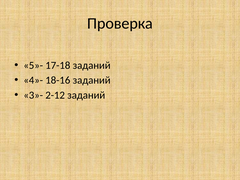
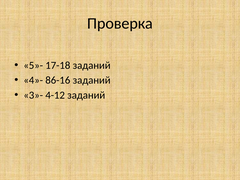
18-16: 18-16 -> 86-16 (58, 80)
2-12: 2-12 -> 4-12 (55, 95)
